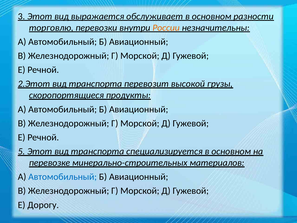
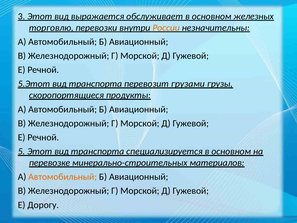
разности: разности -> железных (254, 16)
2.Этот: 2.Этот -> 5.Этот (34, 84)
высокой: высокой -> грузами (188, 84)
Автомобильный colour: blue -> orange (63, 177)
